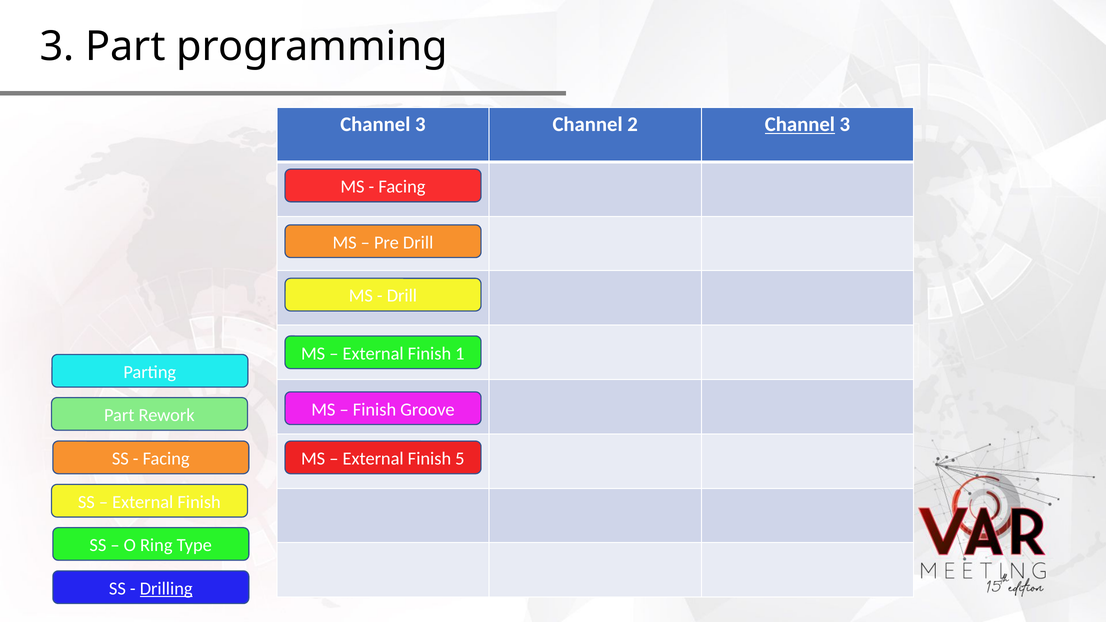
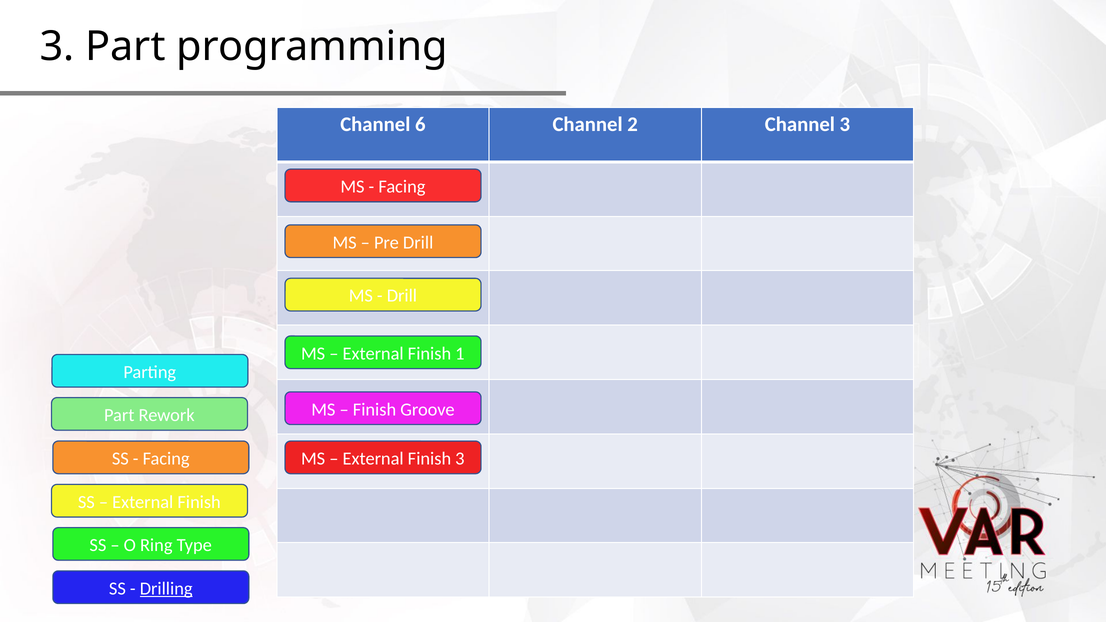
3: 3 -> 6 (420, 125)
Channel underline: present -> none (800, 125)
Finish 5: 5 -> 3 (460, 459)
